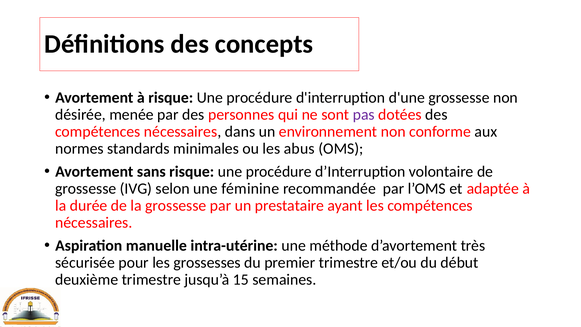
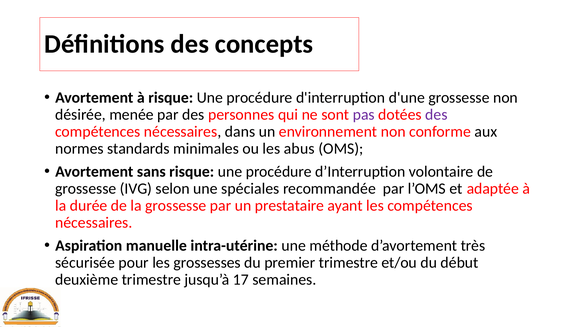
des colour: black -> purple (436, 115)
féminine: féminine -> spéciales (250, 189)
15: 15 -> 17 (241, 280)
